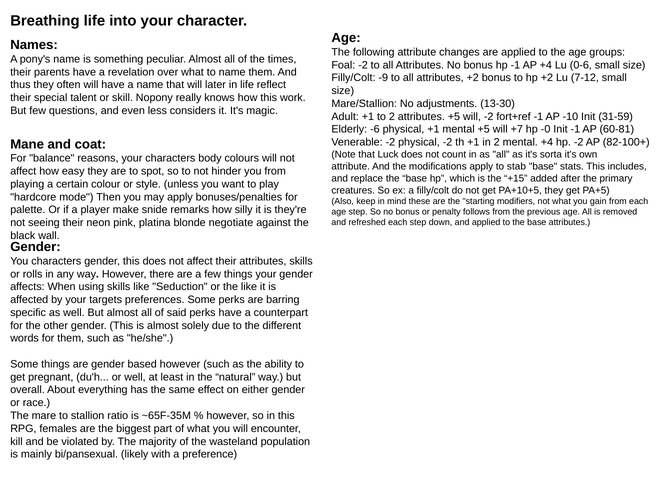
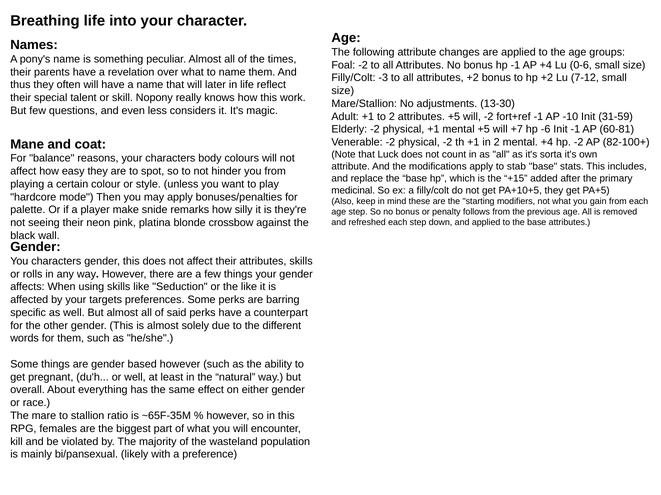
-9: -9 -> -3 (383, 78)
Elderly -6: -6 -> -2 (375, 130)
-0: -0 -> -6 (546, 130)
creatures: creatures -> medicinal (353, 191)
negotiate: negotiate -> crossbow (231, 223)
